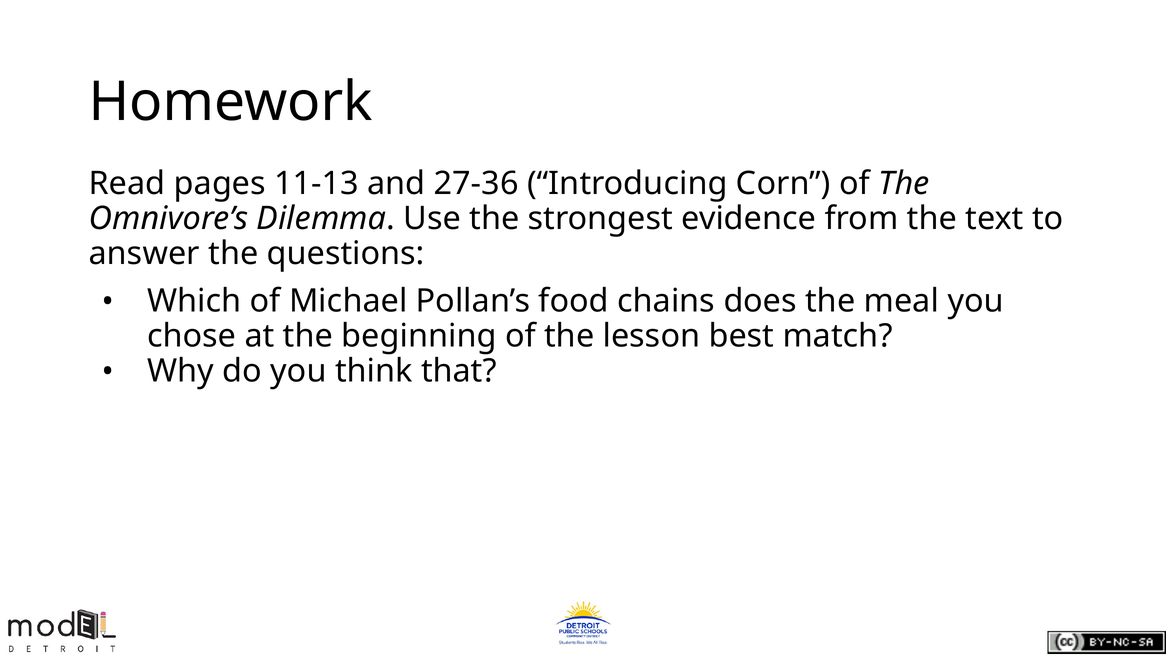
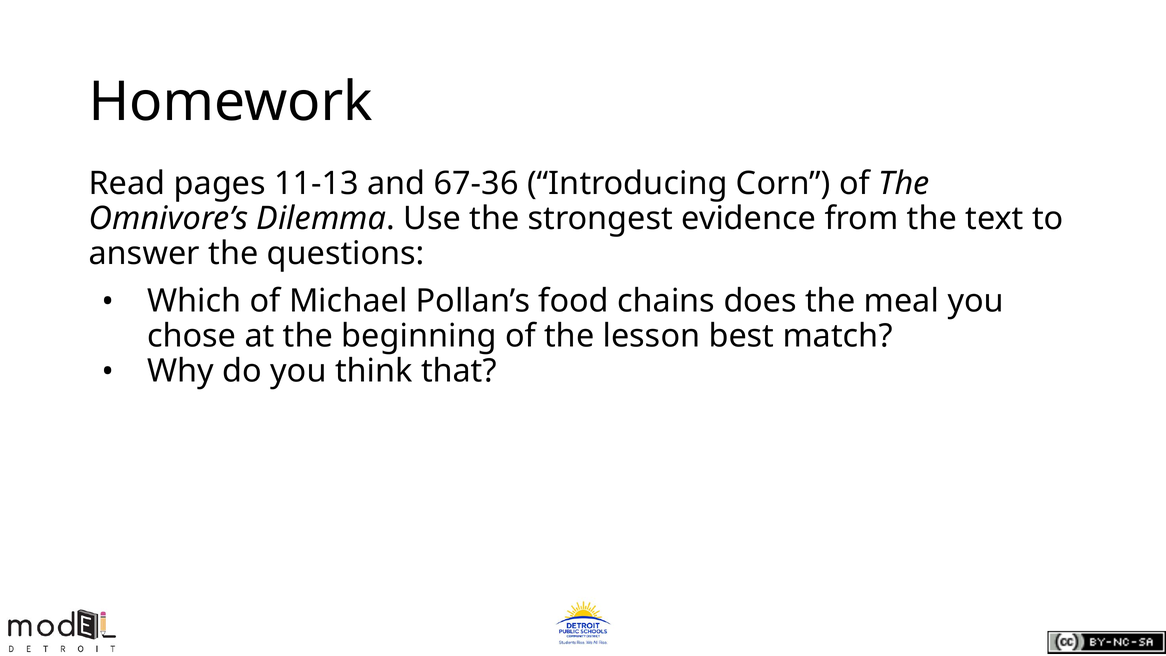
27-36: 27-36 -> 67-36 (476, 183)
